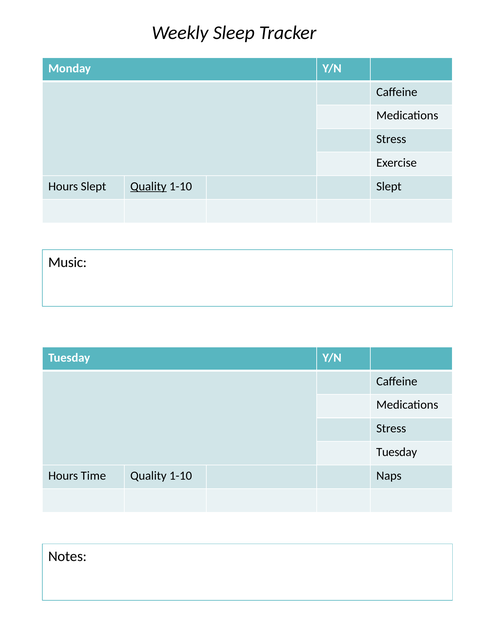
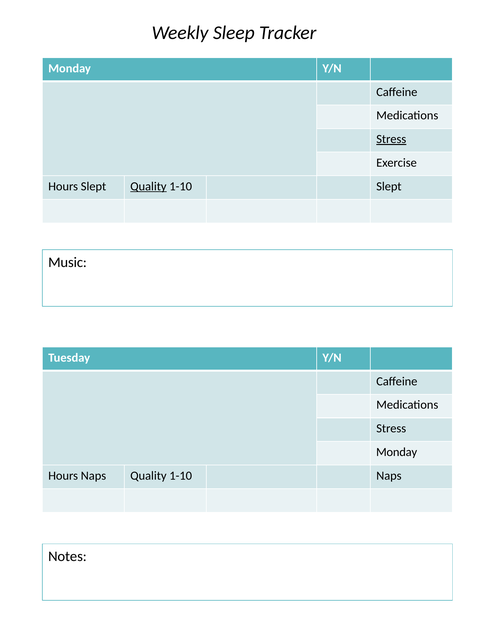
Stress underline: none -> present (391, 139)
Tuesday: Tuesday -> Monday (397, 452)
Hours Time: Time -> Naps (93, 476)
